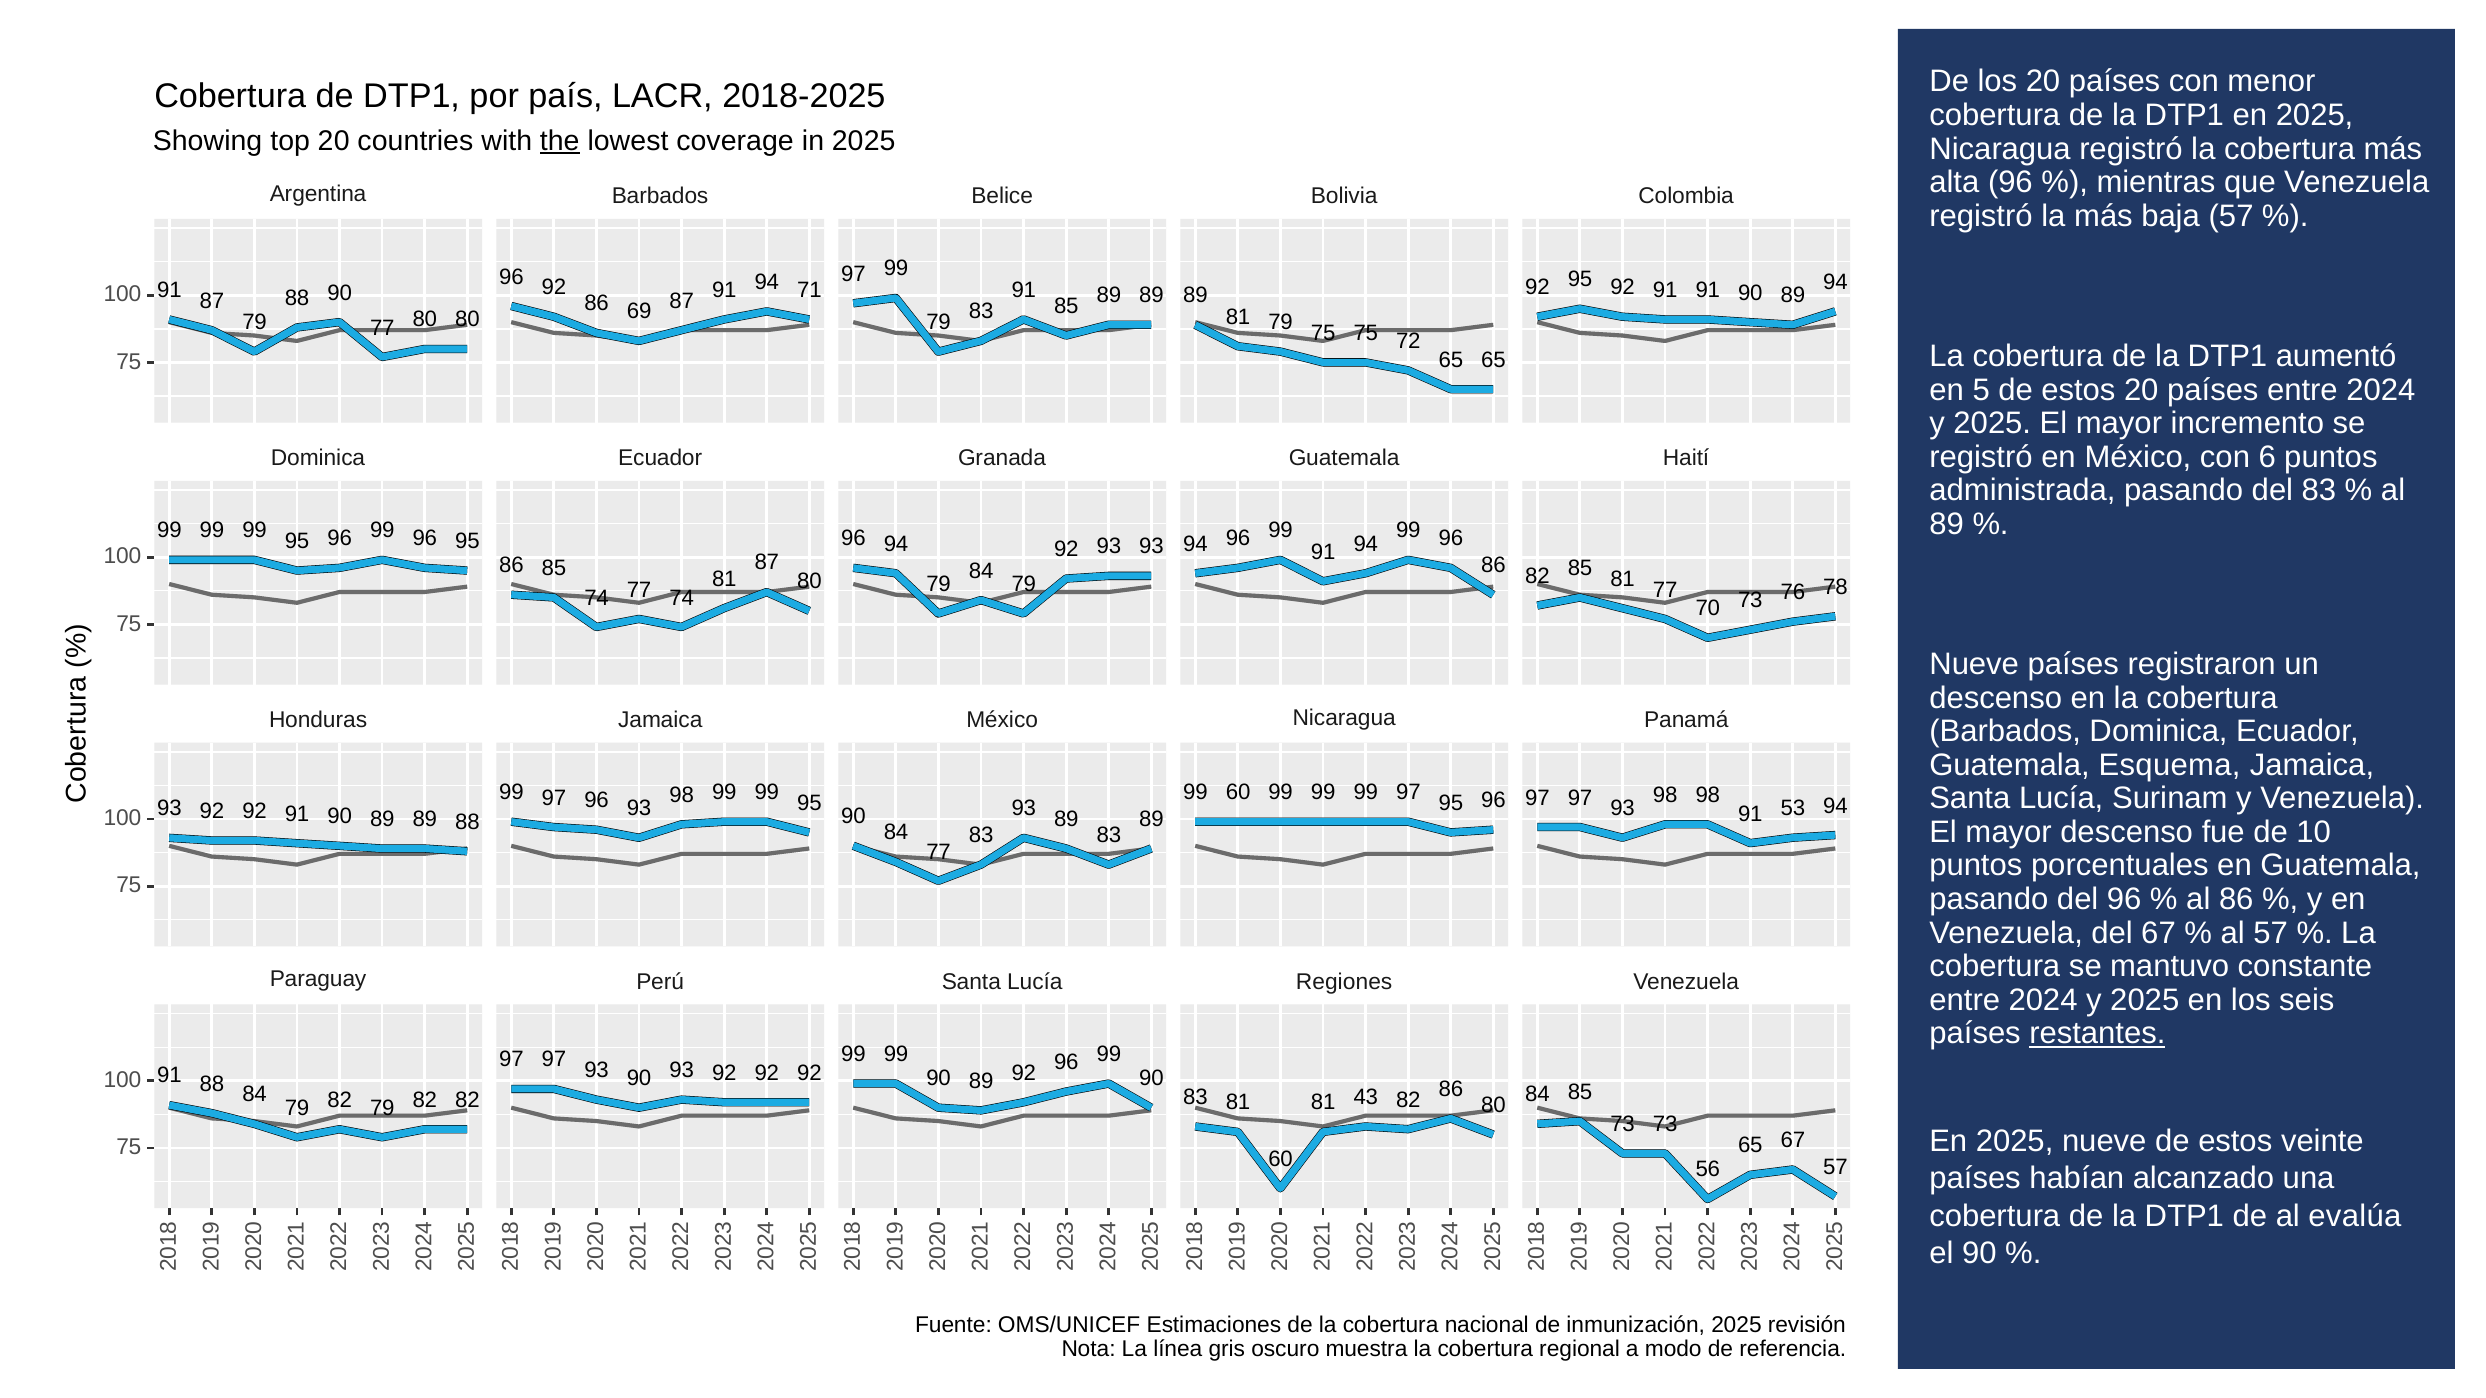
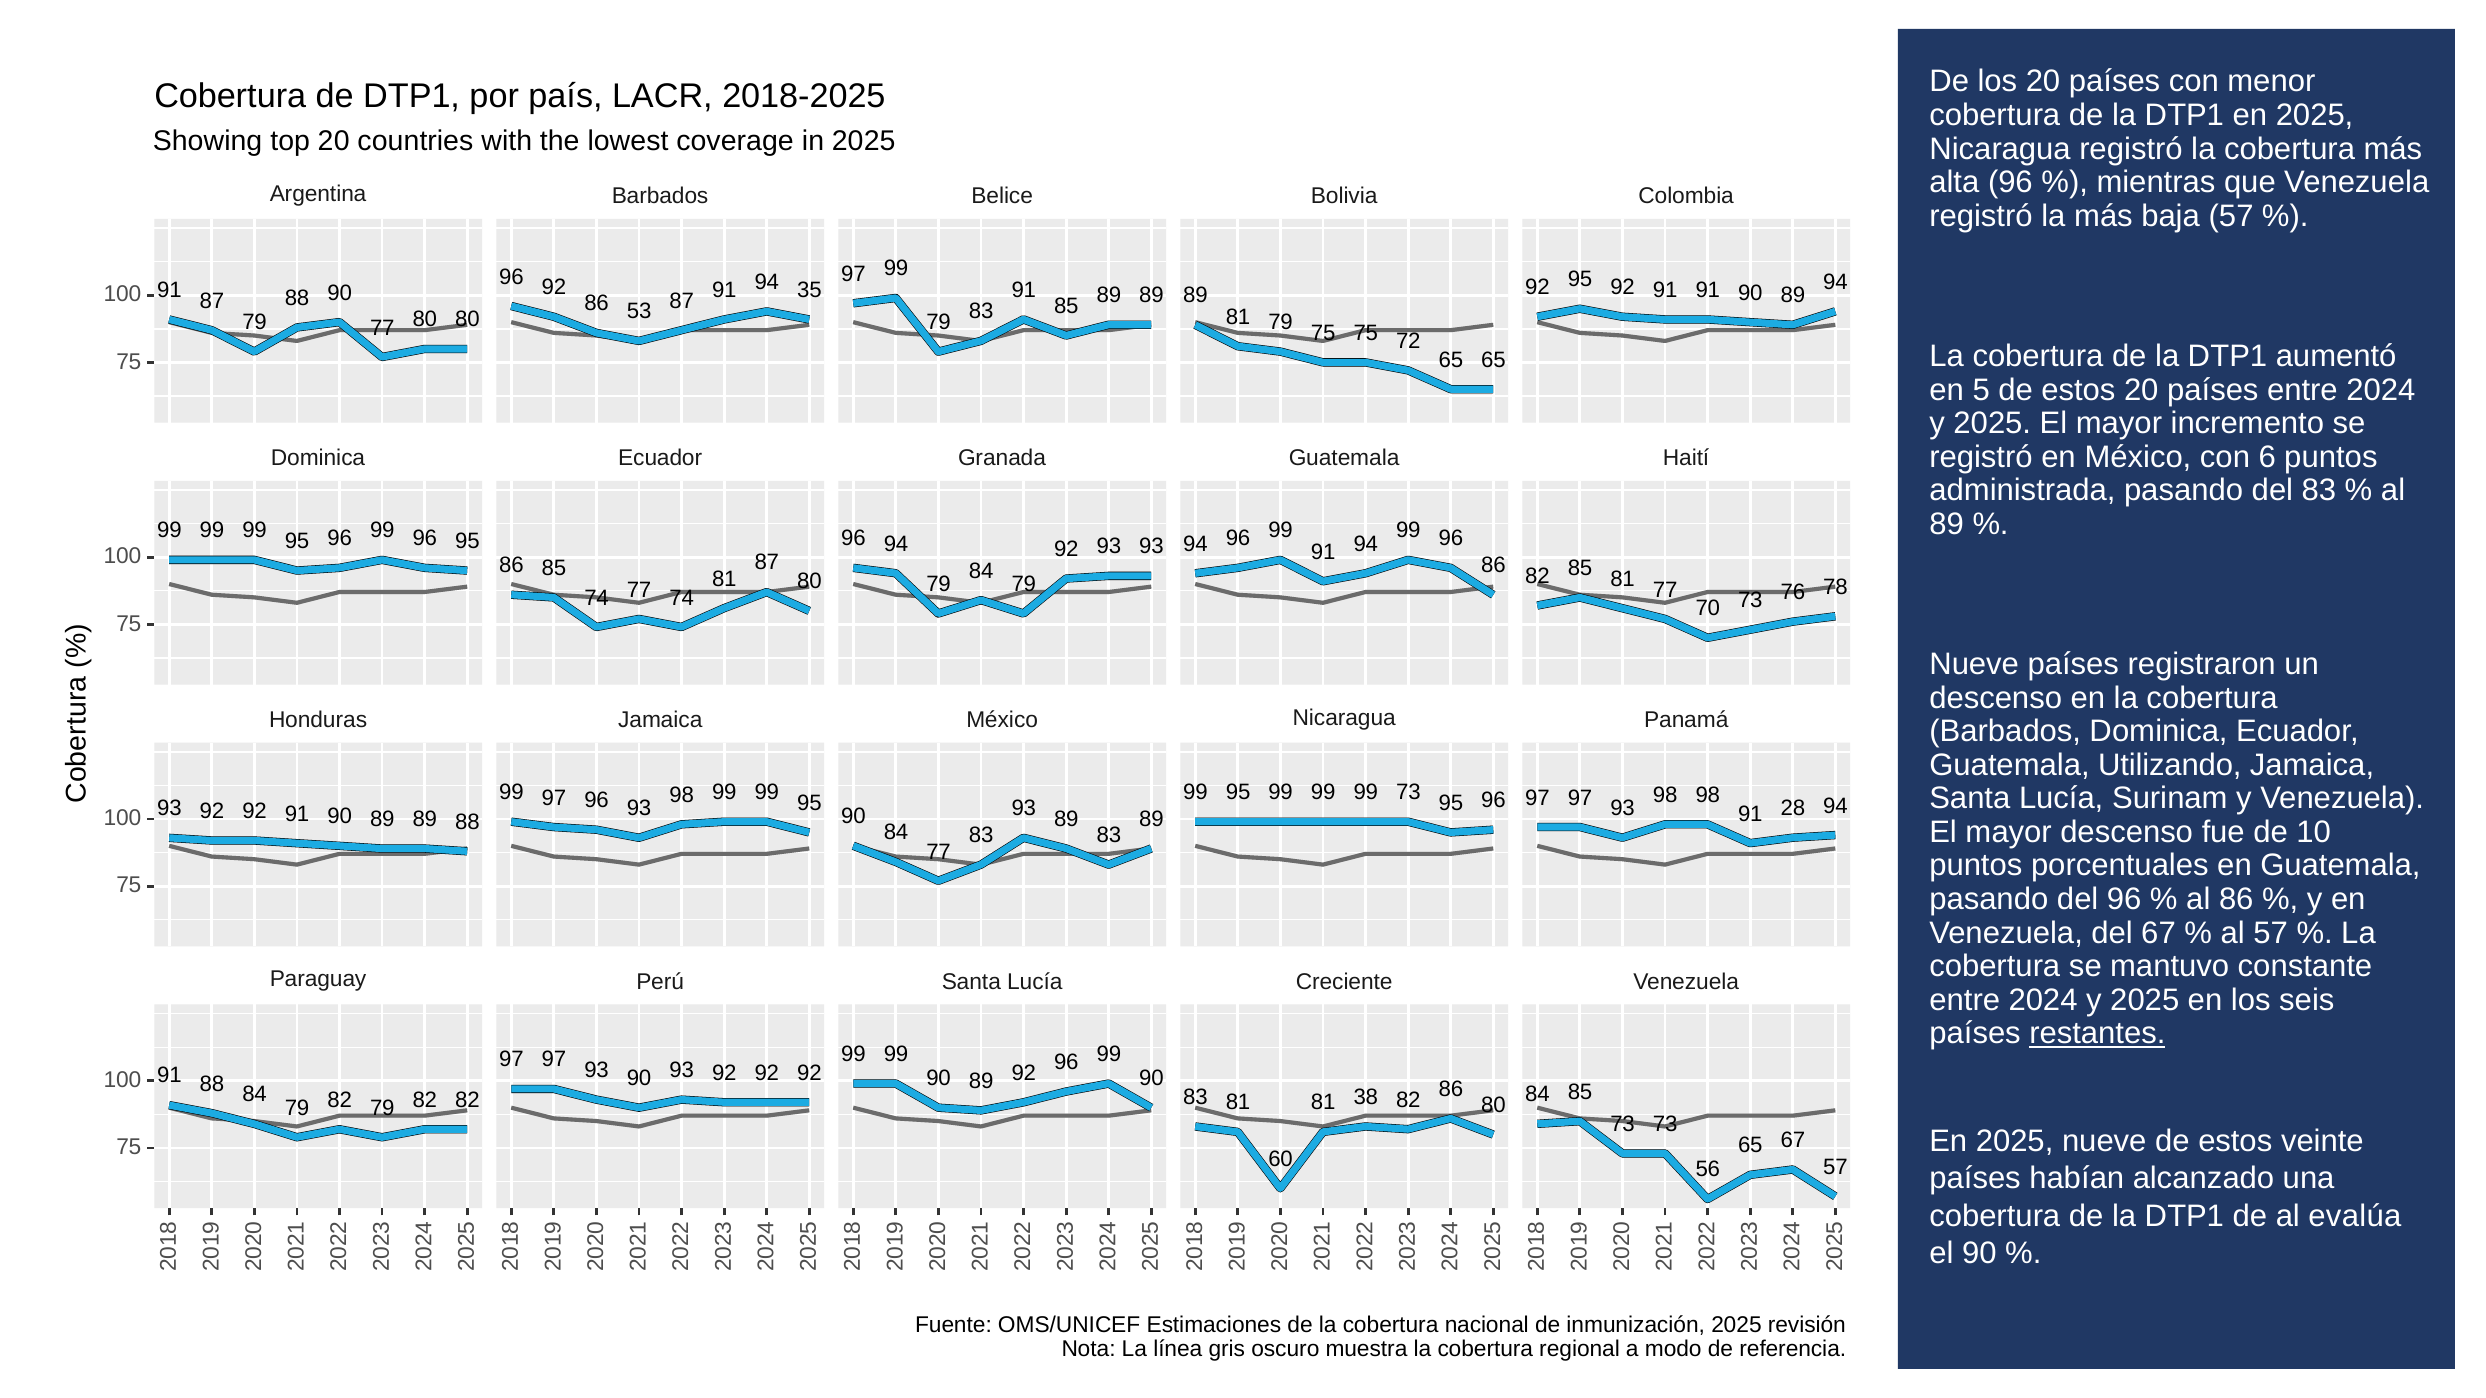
the underline: present -> none (560, 141)
69: 69 -> 53 (639, 312)
71: 71 -> 35 (809, 290)
Esquema: Esquema -> Utilizando (2170, 765)
60: 60 -> 95 (1238, 792)
99 99 97: 97 -> 73 (1408, 792)
53: 53 -> 28 (1793, 809)
Regiones: Regiones -> Creciente (1344, 982)
43: 43 -> 38 (1366, 1097)
